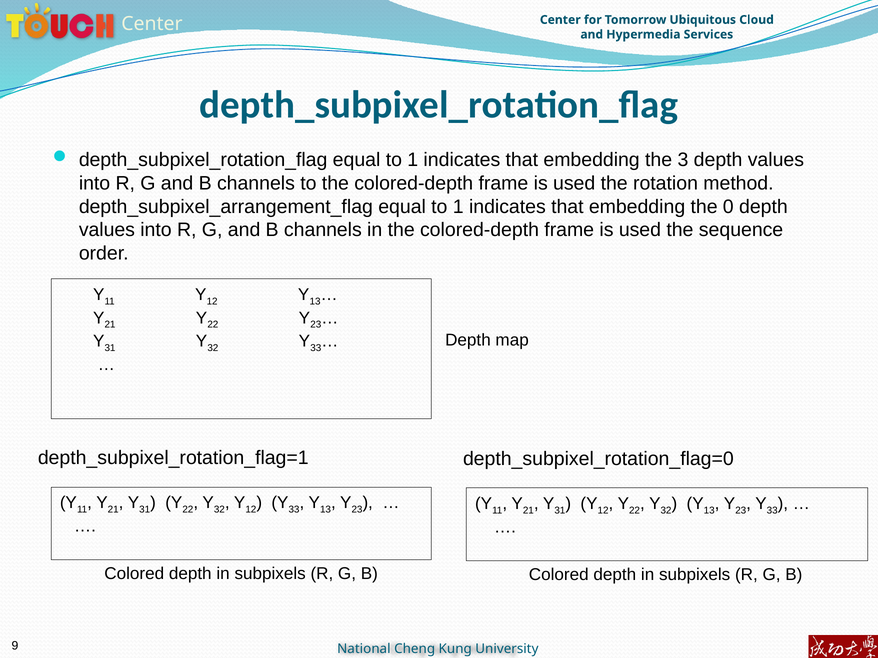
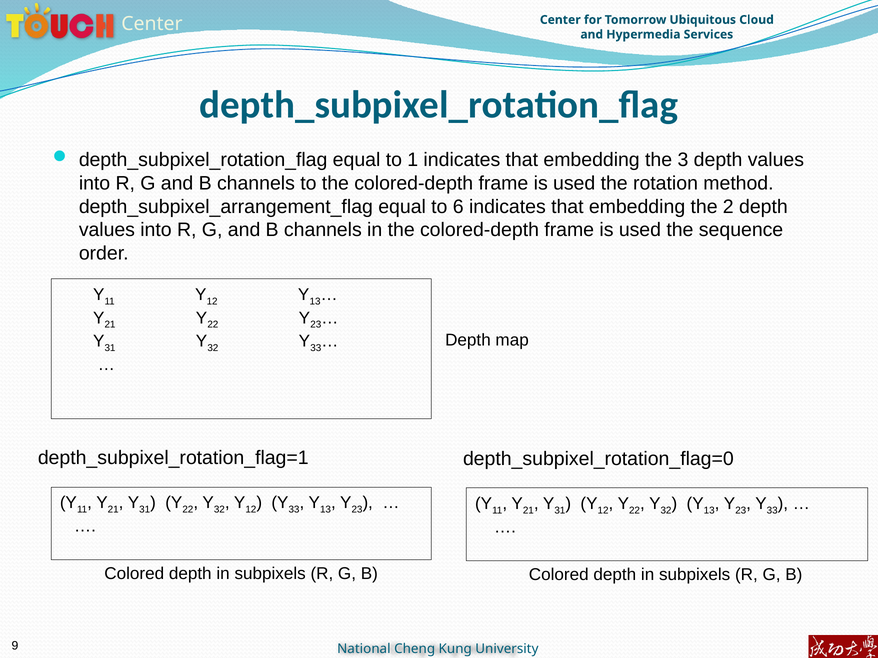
depth_subpixel_arrangement_flag equal to 1: 1 -> 6 (458, 207)
0: 0 -> 2 (728, 207)
